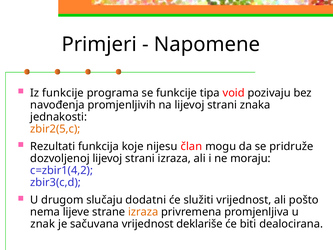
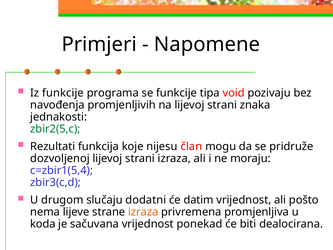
zbir2(5,c colour: orange -> green (55, 129)
c=zbir1(4,2: c=zbir1(4,2 -> c=zbir1(5,4 (62, 170)
služiti: služiti -> datim (199, 200)
znak: znak -> koda (43, 224)
deklariše: deklariše -> ponekad (200, 224)
